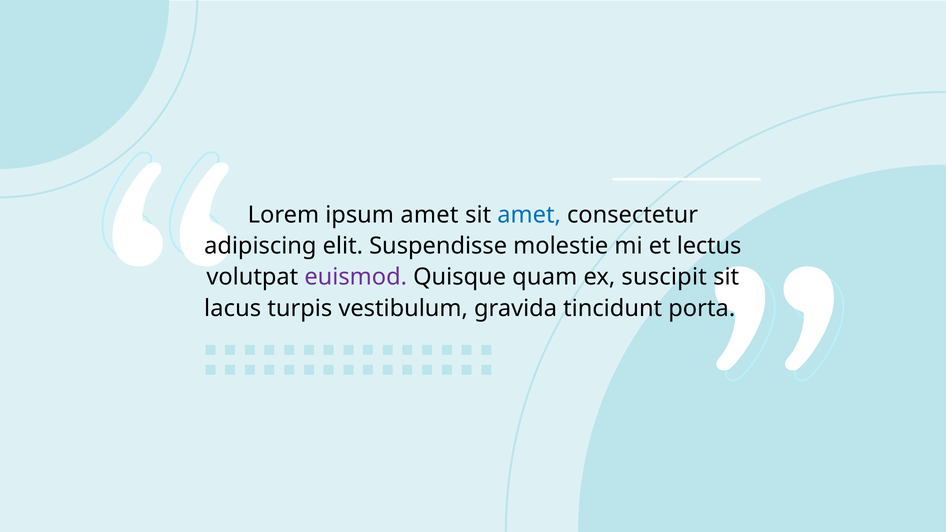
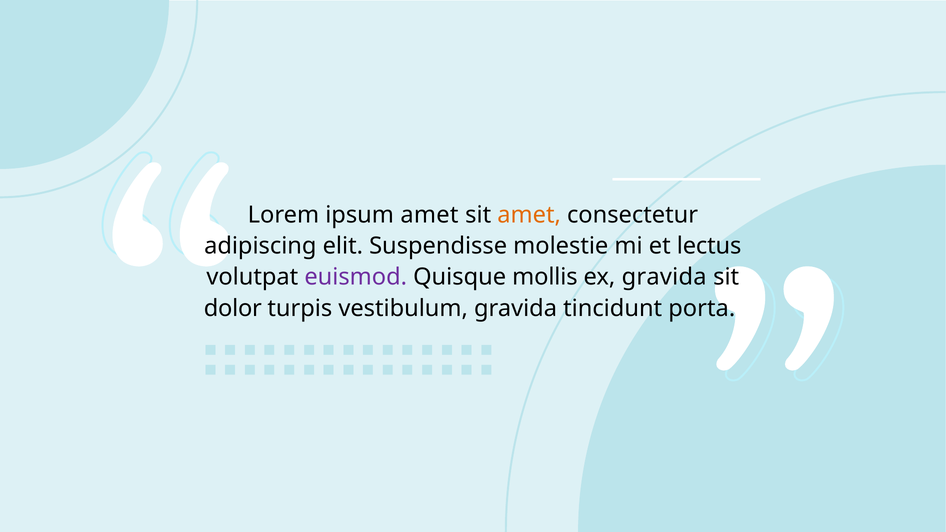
amet colour: blue -> orange (529, 215)
quam: quam -> mollis (545, 277)
ex suscipit: suscipit -> gravida (664, 277)
lacus: lacus -> dolor (233, 308)
